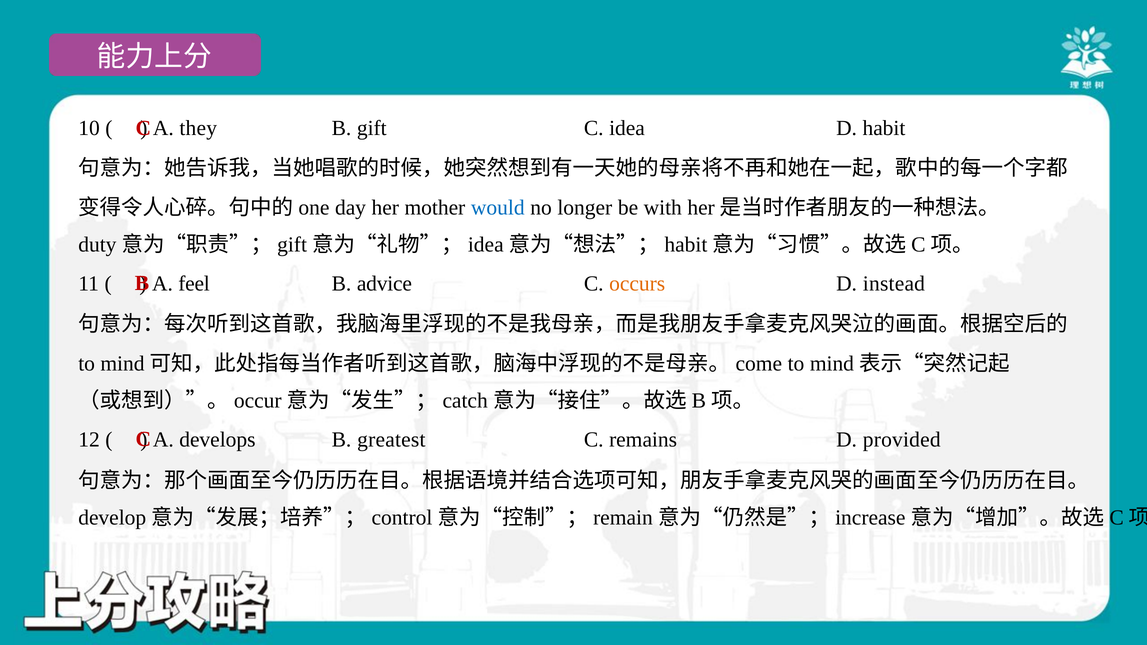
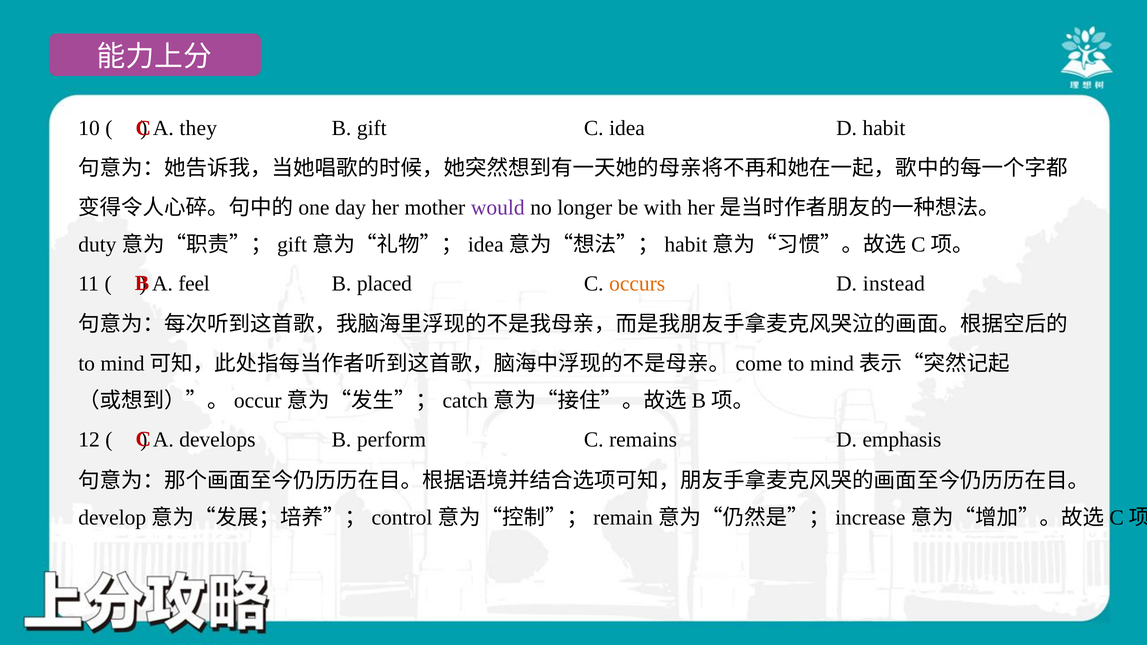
would colour: blue -> purple (498, 208)
advice: advice -> placed (384, 284)
greatest: greatest -> perform (391, 440)
provided: provided -> emphasis (902, 440)
